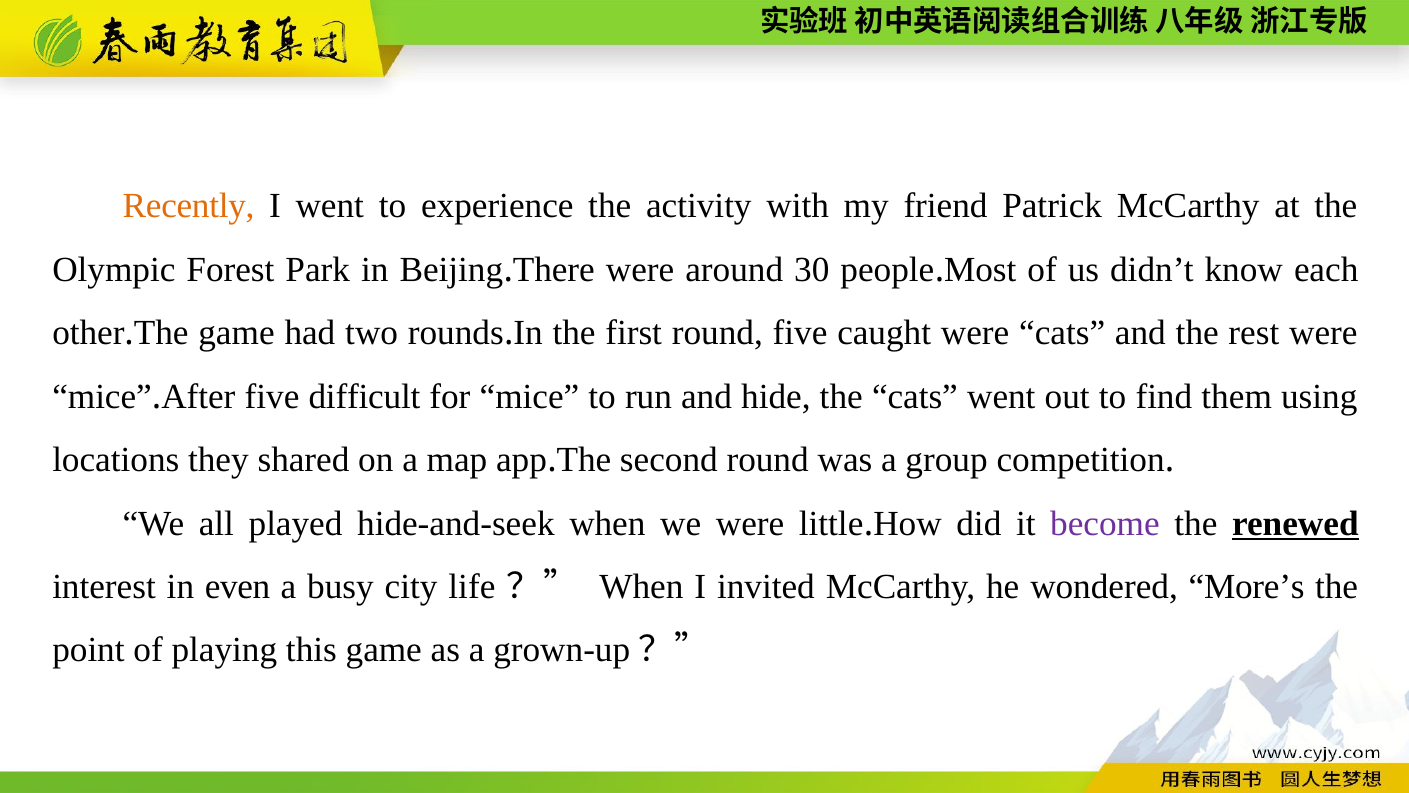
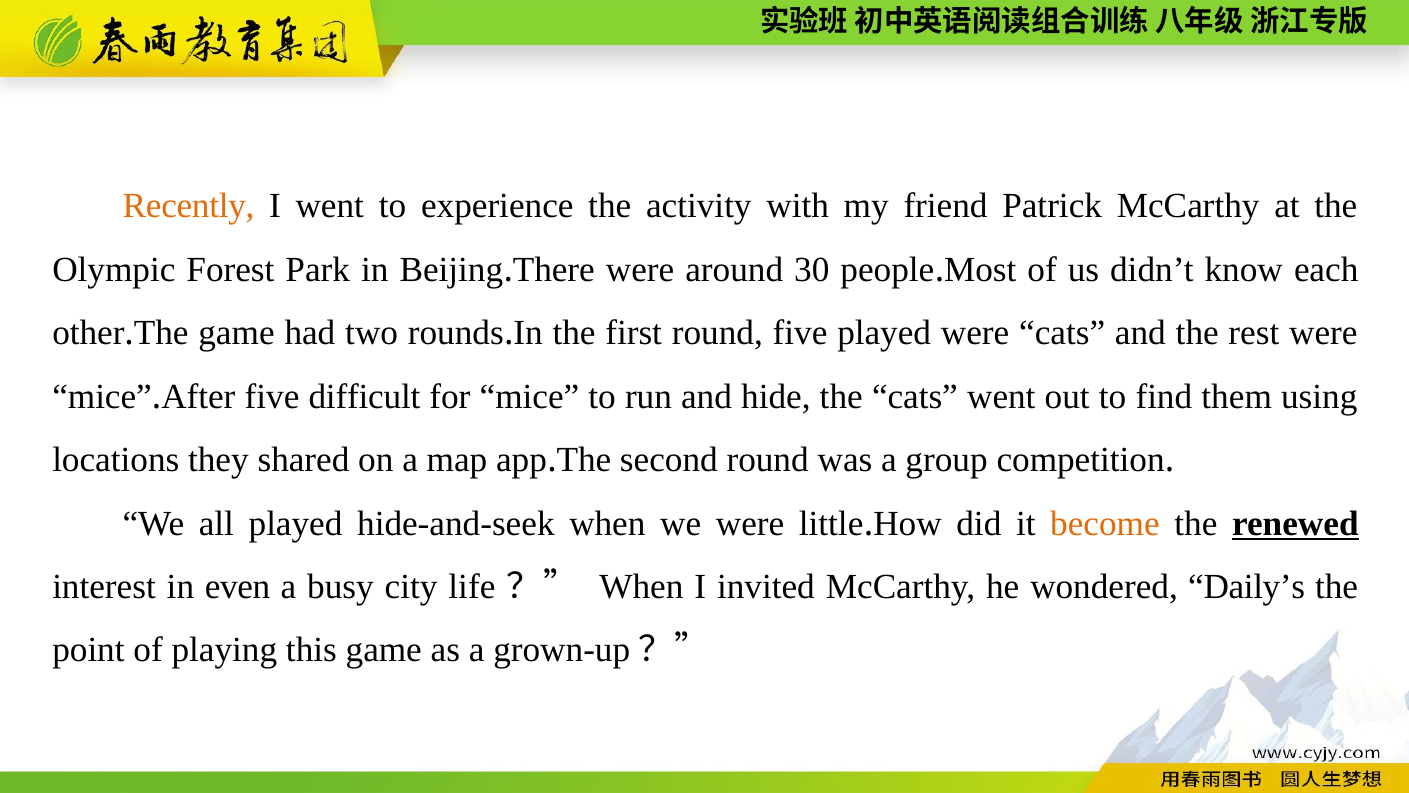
five caught: caught -> played (884, 333)
become colour: purple -> orange (1105, 523)
More’s: More’s -> Daily’s (1247, 587)
